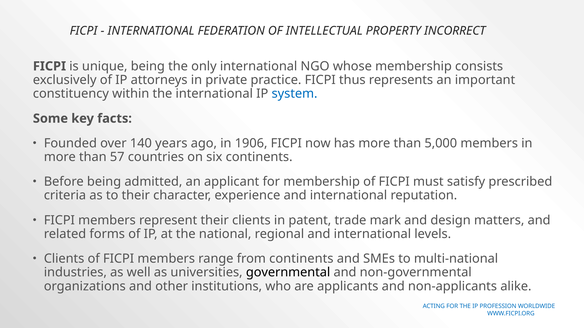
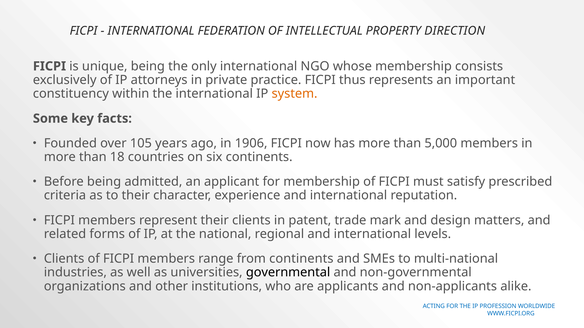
INCORRECT: INCORRECT -> DIRECTION (455, 31)
system colour: blue -> orange (295, 94)
140: 140 -> 105 (141, 143)
57: 57 -> 18 (117, 157)
